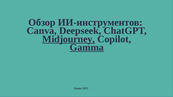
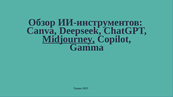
Gamma underline: present -> none (87, 47)
